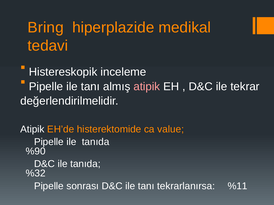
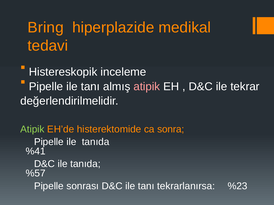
Atipik colour: white -> light green (32, 129)
ca value: value -> sonra (171, 129)
%90: %90 -> %41 (36, 152)
%32: %32 -> %57 (36, 174)
%11: %11 -> %23 (238, 186)
